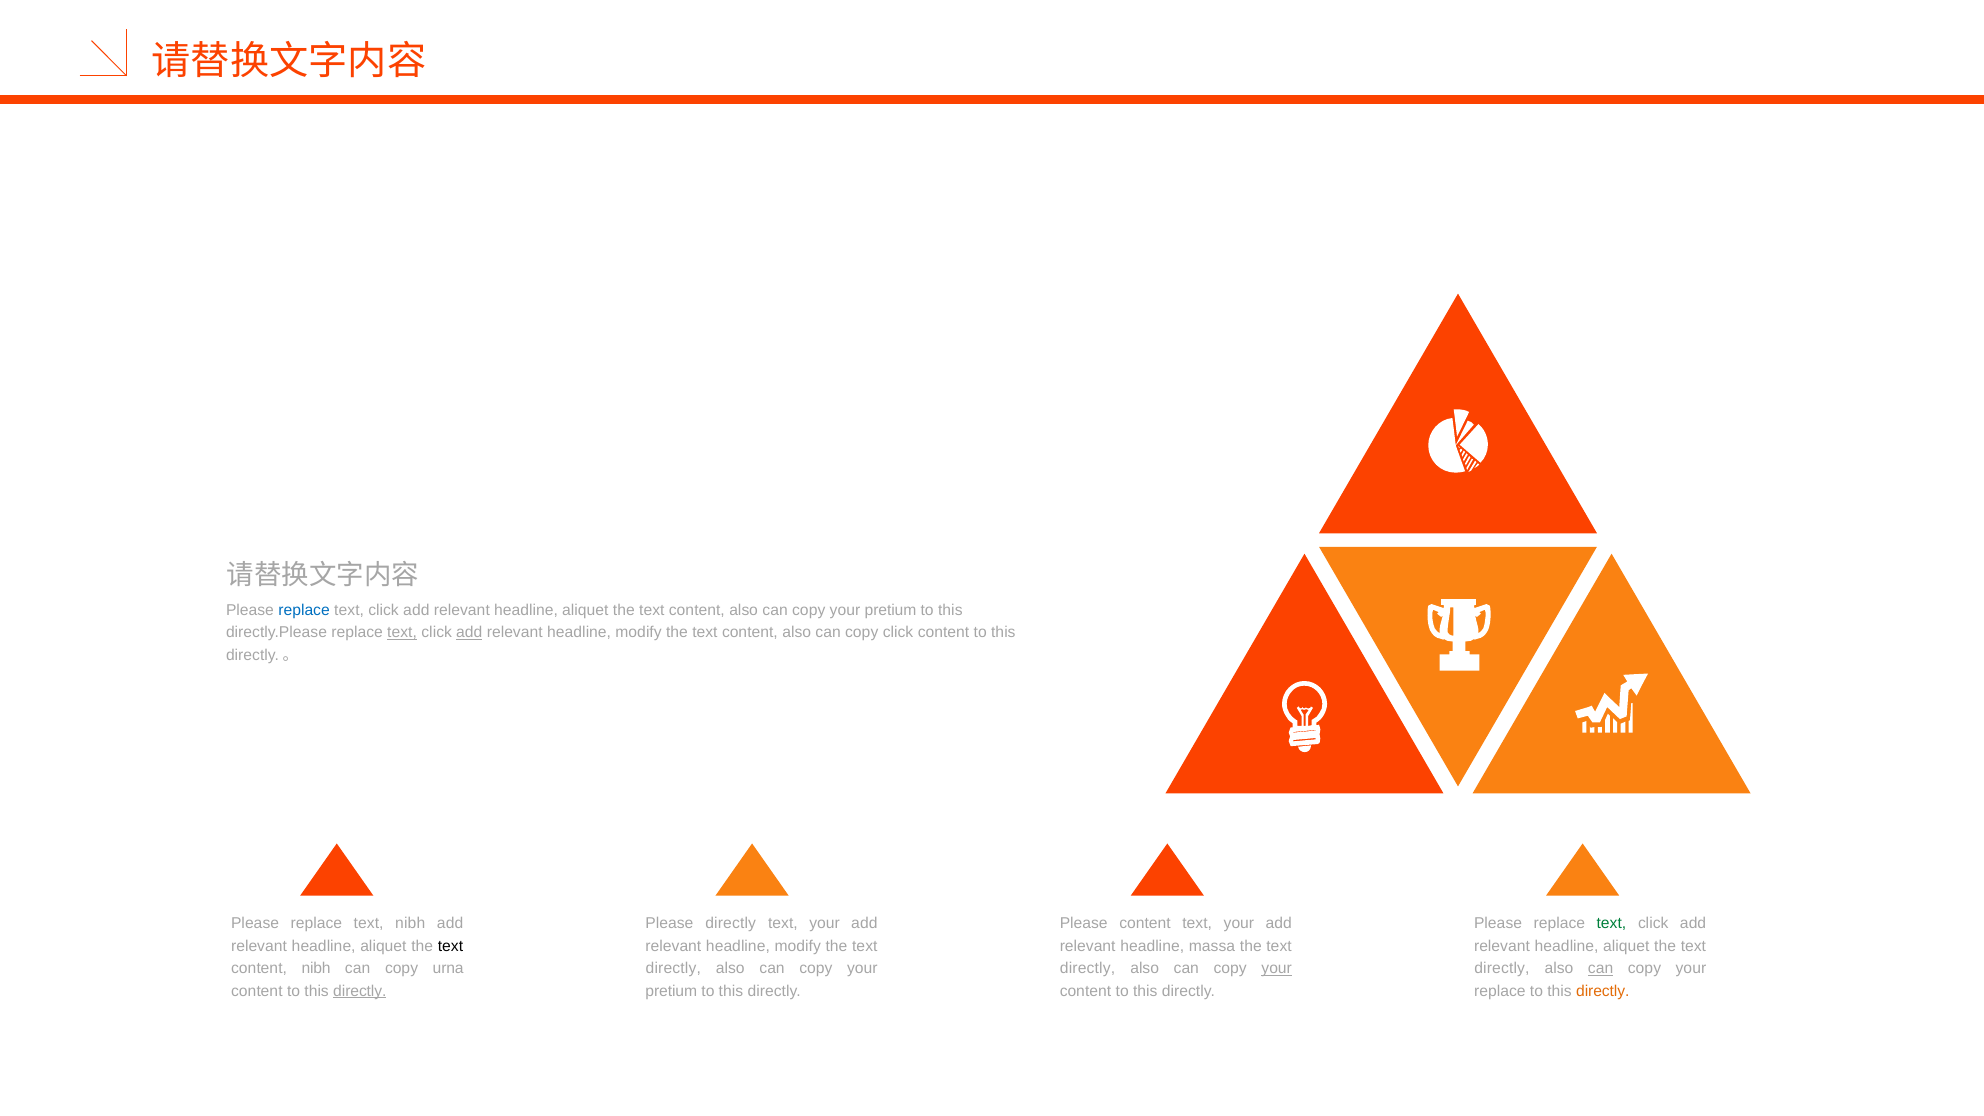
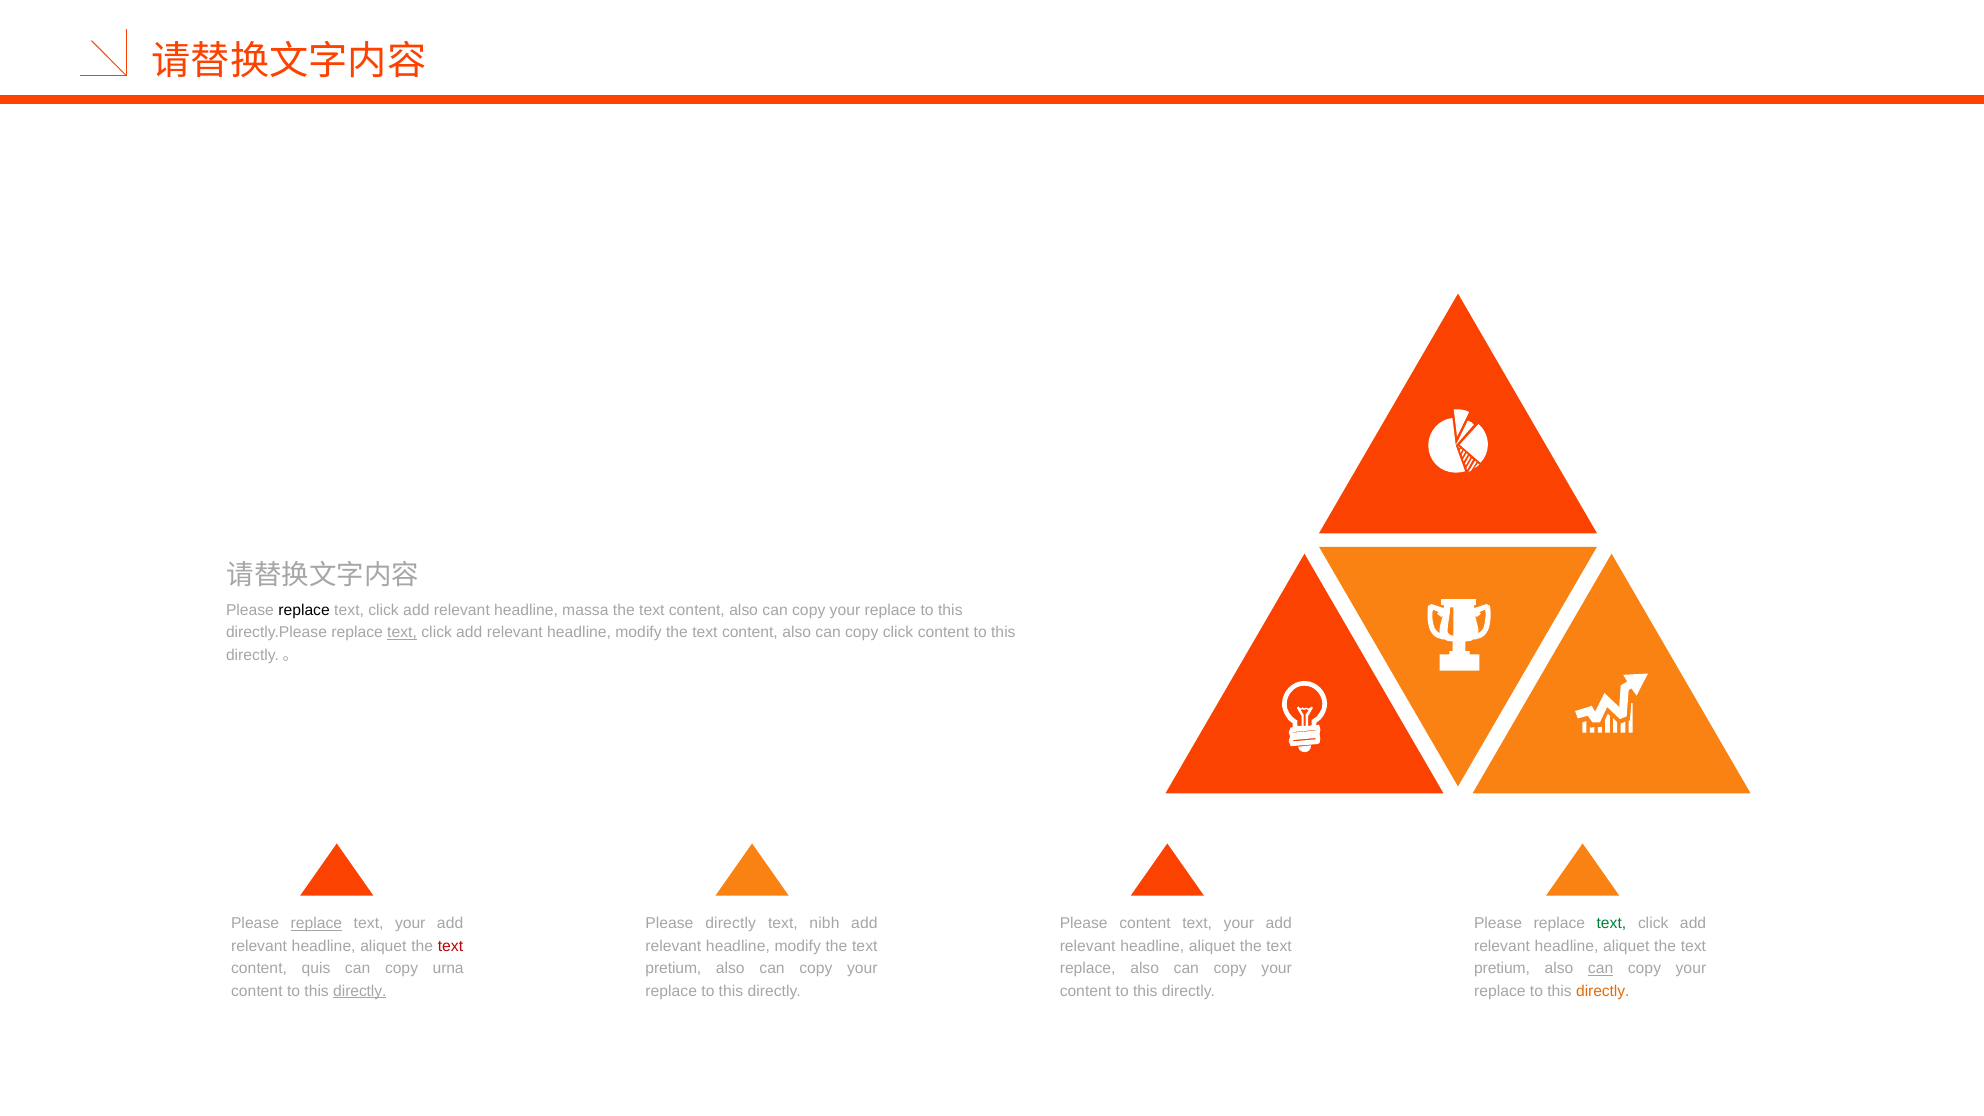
replace colour: blue -> black (304, 610)
aliquet: aliquet -> massa (585, 610)
pretium: pretium -> replace (890, 610)
add underline: present -> none (469, 633)
replace underline: none -> present (316, 924)
nibh: nibh -> your (410, 924)
your: your -> nibh (824, 924)
text colour: black -> red (450, 946)
massa: massa -> aliquet (1212, 946)
content nibh: nibh -> quis (316, 969)
directly: directly -> pretium (673, 969)
directly: directly -> replace (1088, 969)
your underline: present -> none (1277, 969)
directly: directly -> pretium (1502, 969)
pretium: pretium -> replace (671, 991)
